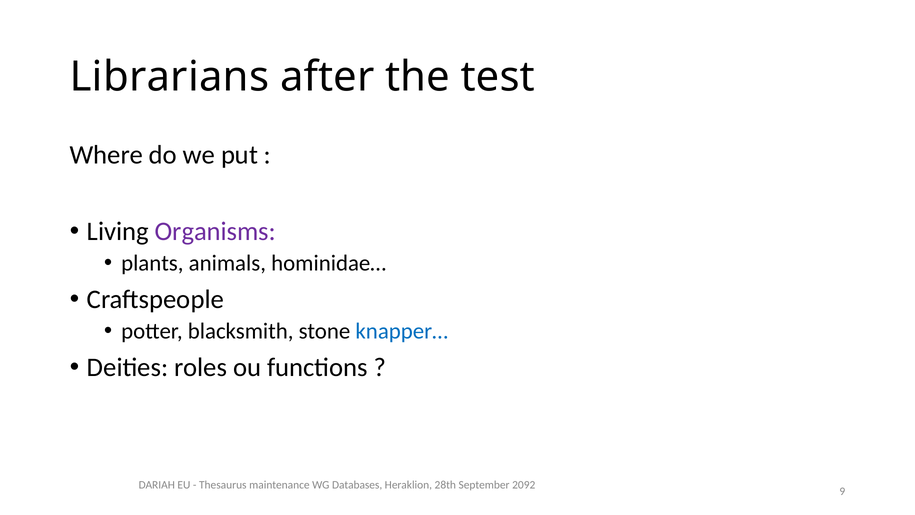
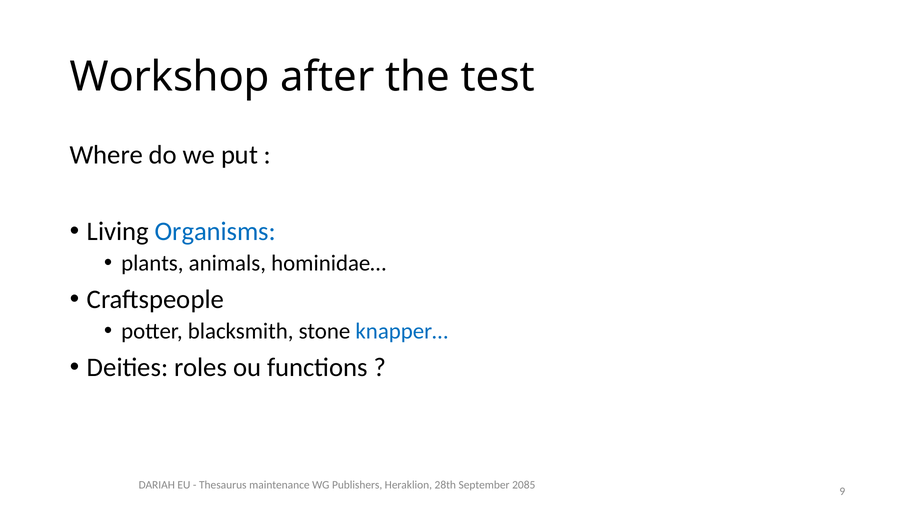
Librarians: Librarians -> Workshop (170, 77)
Organisms colour: purple -> blue (215, 231)
Databases: Databases -> Publishers (357, 485)
2092: 2092 -> 2085 (524, 485)
